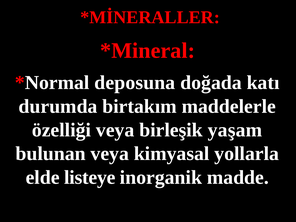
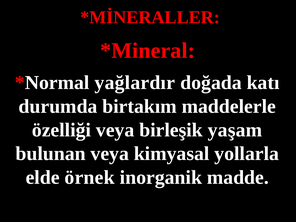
deposuna: deposuna -> yağlardır (135, 83)
listeye: listeye -> örnek (90, 177)
